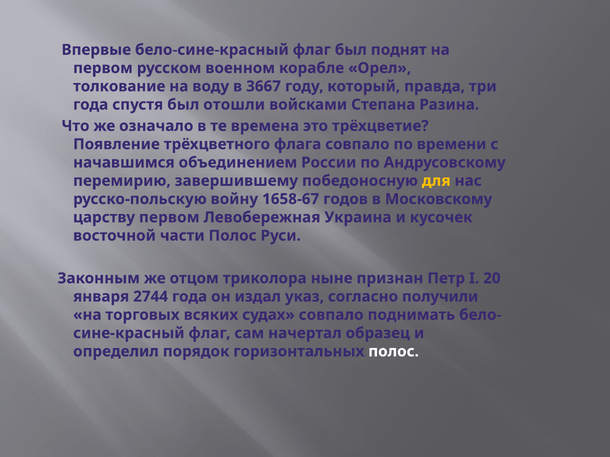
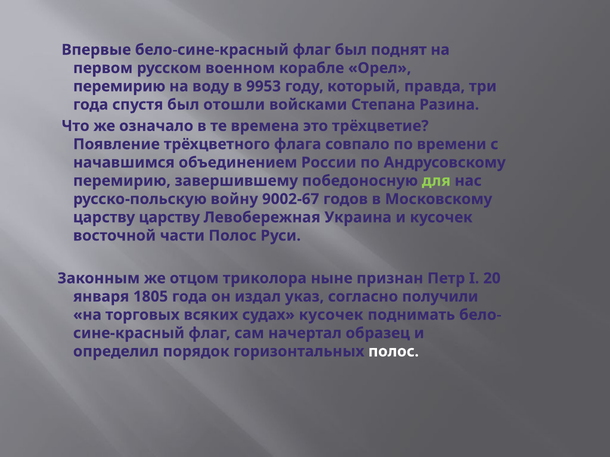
толкование: толкование -> перемирию (119, 86)
3667: 3667 -> 9953 (264, 86)
для colour: yellow -> light green (436, 181)
1658-67: 1658-67 -> 9002-67 (291, 199)
царству первом: первом -> царству (169, 218)
2744: 2744 -> 1805 (151, 297)
судах совпало: совпало -> кусочек (331, 315)
